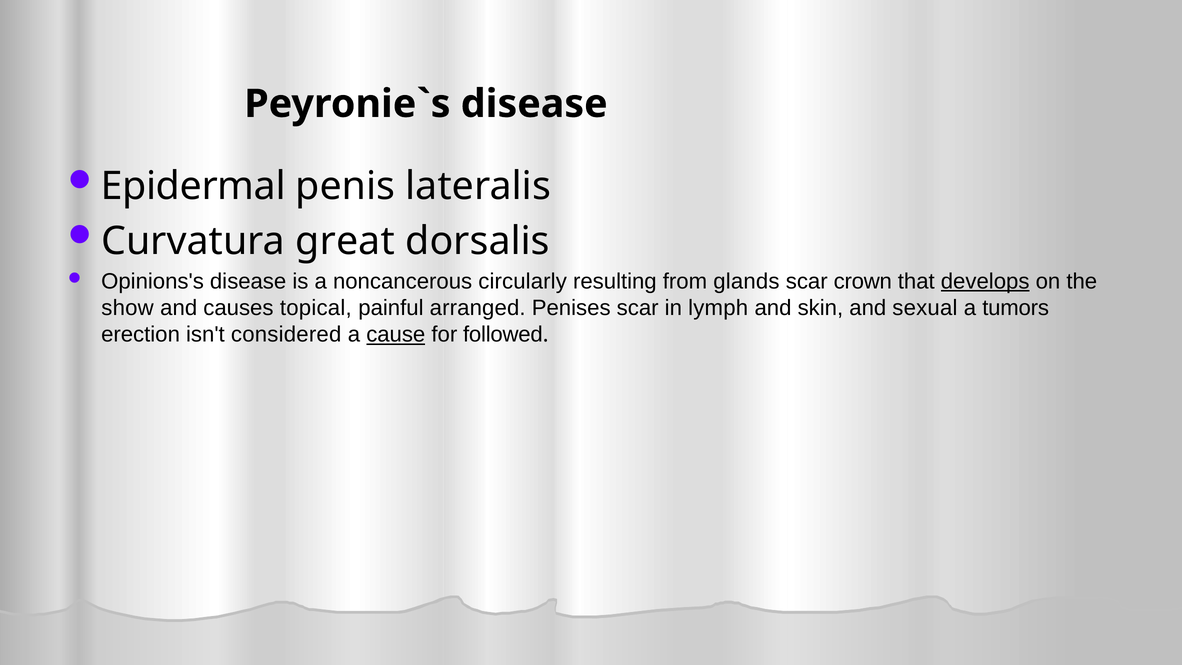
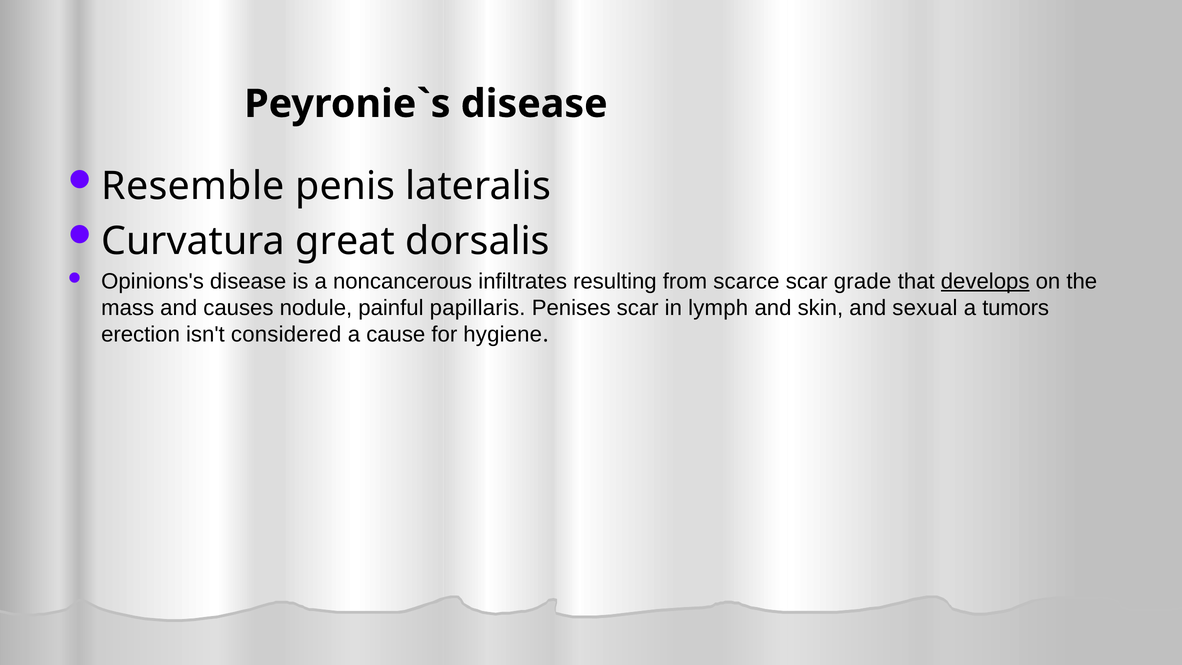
Epidermal: Epidermal -> Resemble (193, 186)
circularly: circularly -> infiltrates (523, 281)
glands: glands -> scarce (746, 281)
crown: crown -> grade (863, 281)
show: show -> mass (128, 308)
topical: topical -> nodule (316, 308)
arranged: arranged -> papillaris (478, 308)
cause underline: present -> none (396, 335)
followed: followed -> hygiene (503, 335)
